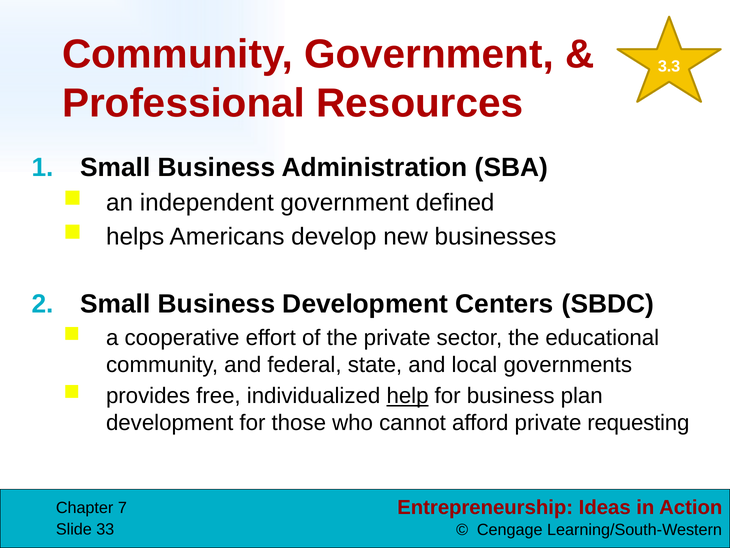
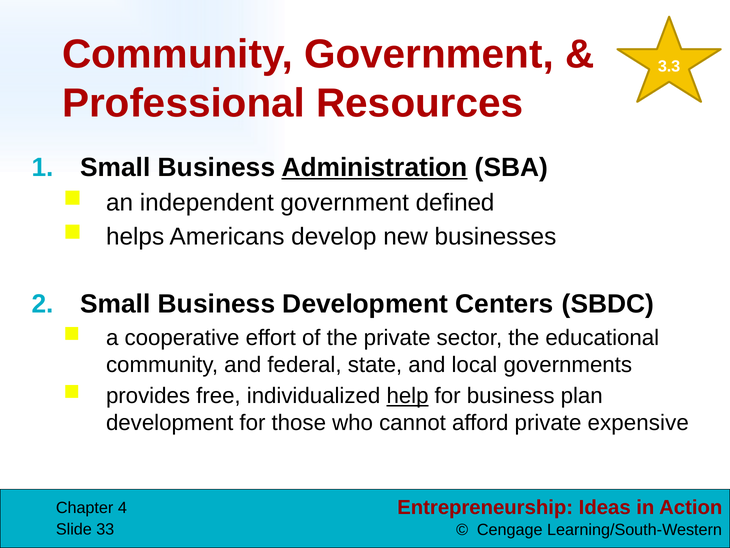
Administration underline: none -> present (375, 167)
requesting: requesting -> expensive (638, 422)
7: 7 -> 4 (122, 507)
